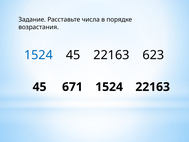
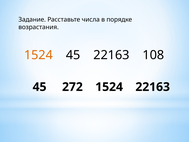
1524 colour: blue -> orange (38, 55)
623: 623 -> 108 (153, 55)
671: 671 -> 272 (72, 87)
